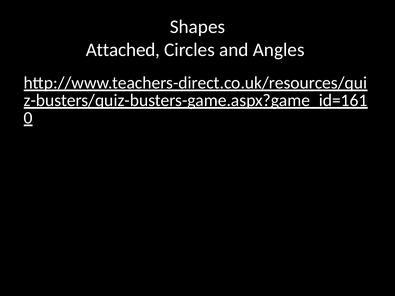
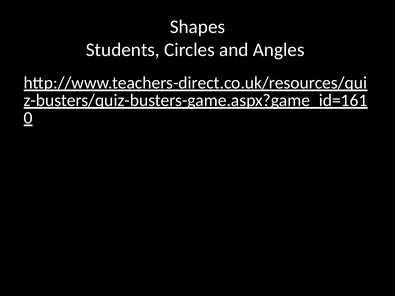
Attached: Attached -> Students (123, 50)
